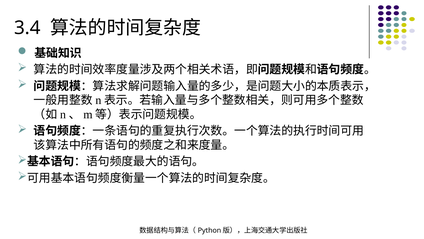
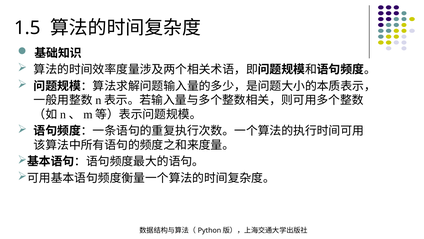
3.4: 3.4 -> 1.5 (27, 28)
